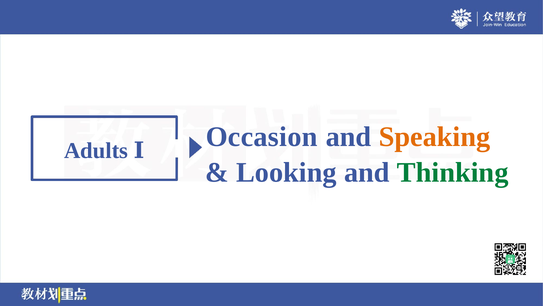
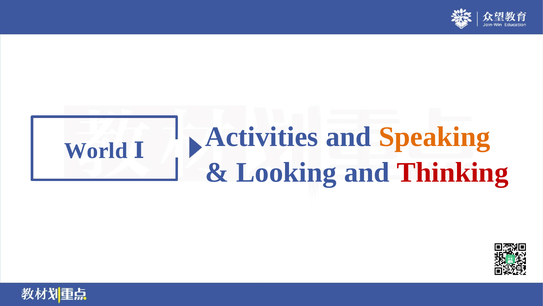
Adults: Adults -> World (96, 150)
Occasion: Occasion -> Activities (262, 136)
Thinking colour: green -> red (453, 172)
